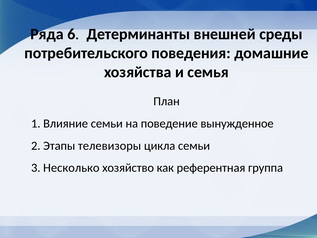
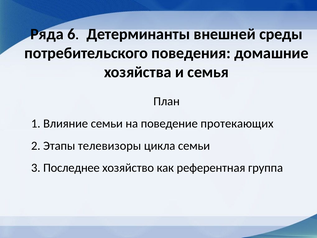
вынужденное: вынужденное -> протекающих (237, 123)
Несколько: Несколько -> Последнее (71, 168)
